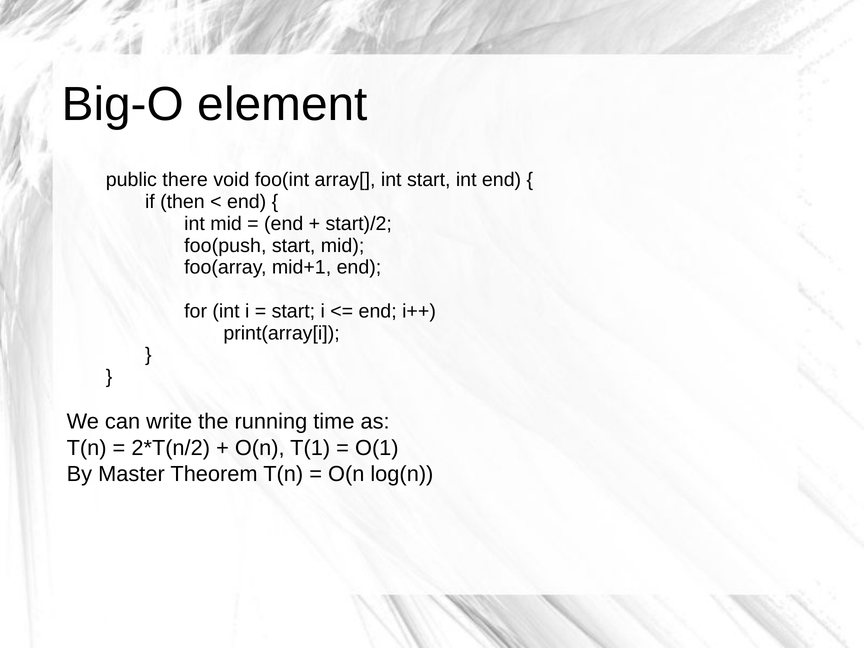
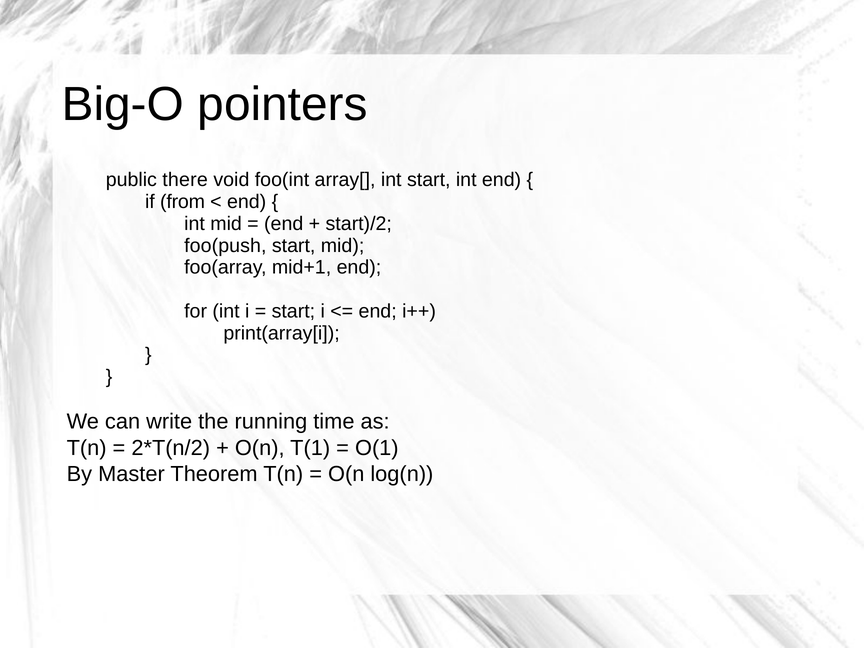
element: element -> pointers (283, 104)
then: then -> from (183, 202)
